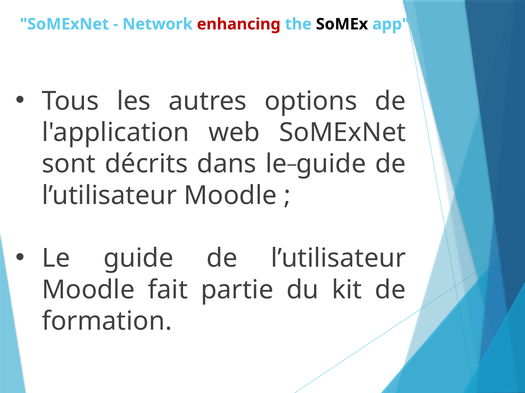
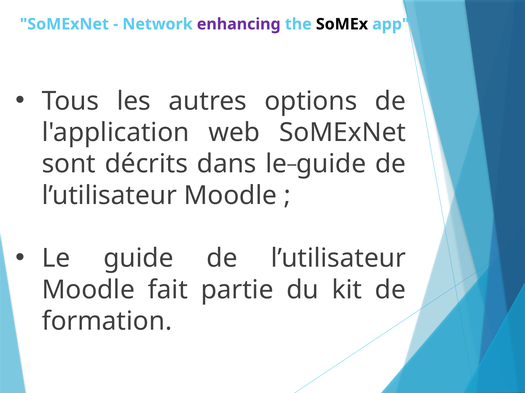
enhancing colour: red -> purple (239, 24)
